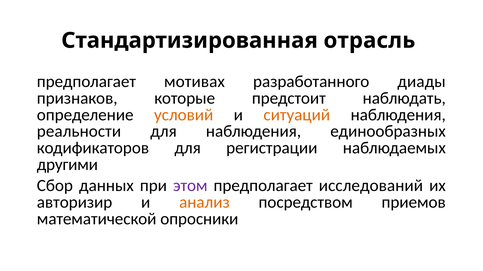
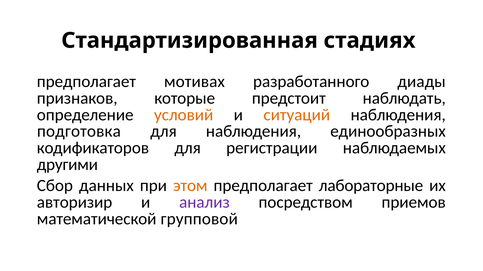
отрасль: отрасль -> стадиях (369, 41)
реальности: реальности -> подготовка (79, 132)
этом colour: purple -> orange (190, 186)
исследований: исследований -> лабораторные (371, 186)
анализ colour: orange -> purple (204, 203)
опросники: опросники -> групповой (199, 219)
